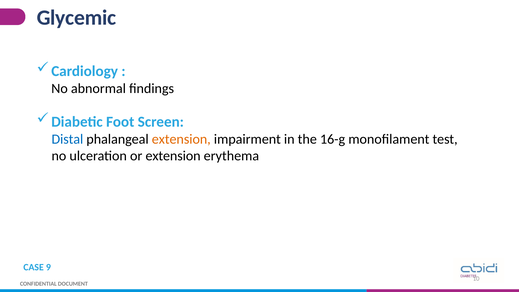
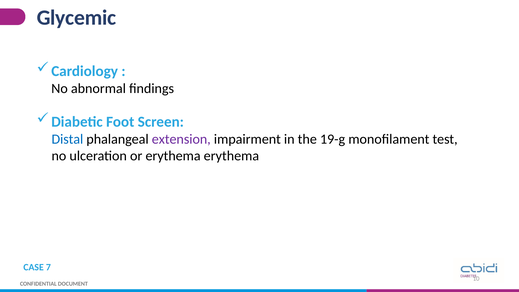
extension colour: orange -> purple (181, 139)
16-g: 16-g -> 19-g (333, 139)
or extension: extension -> erythema (173, 156)
9: 9 -> 7 (48, 267)
